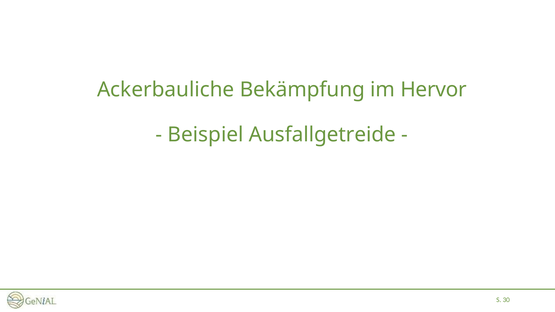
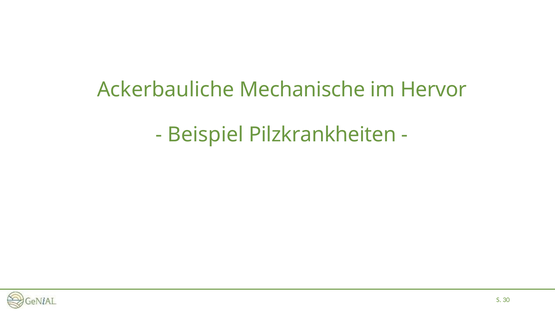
Bekämpfung: Bekämpfung -> Mechanische (302, 90)
Ausfallgetreide: Ausfallgetreide -> Pilzkrankheiten (323, 135)
